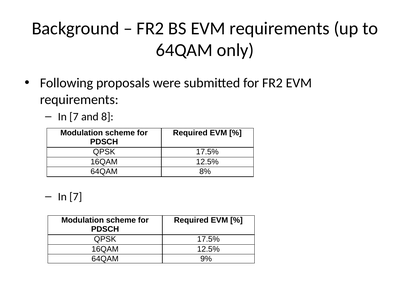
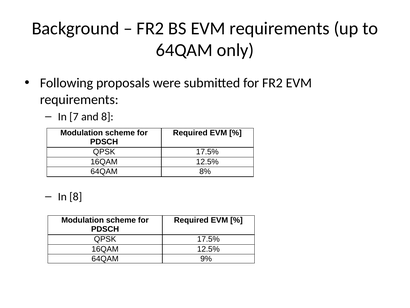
7: 7 -> 8 (76, 196)
